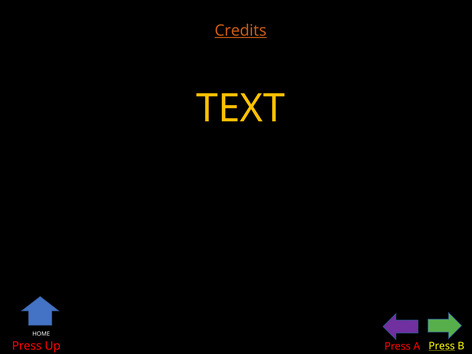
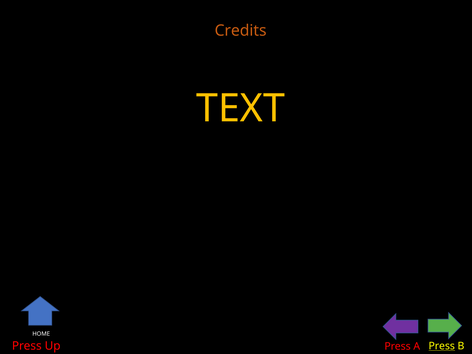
Credits underline: present -> none (241, 31)
